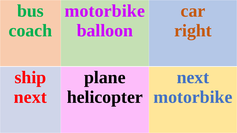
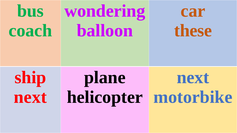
motorbike: motorbike -> wondering (105, 11)
right: right -> these (193, 31)
